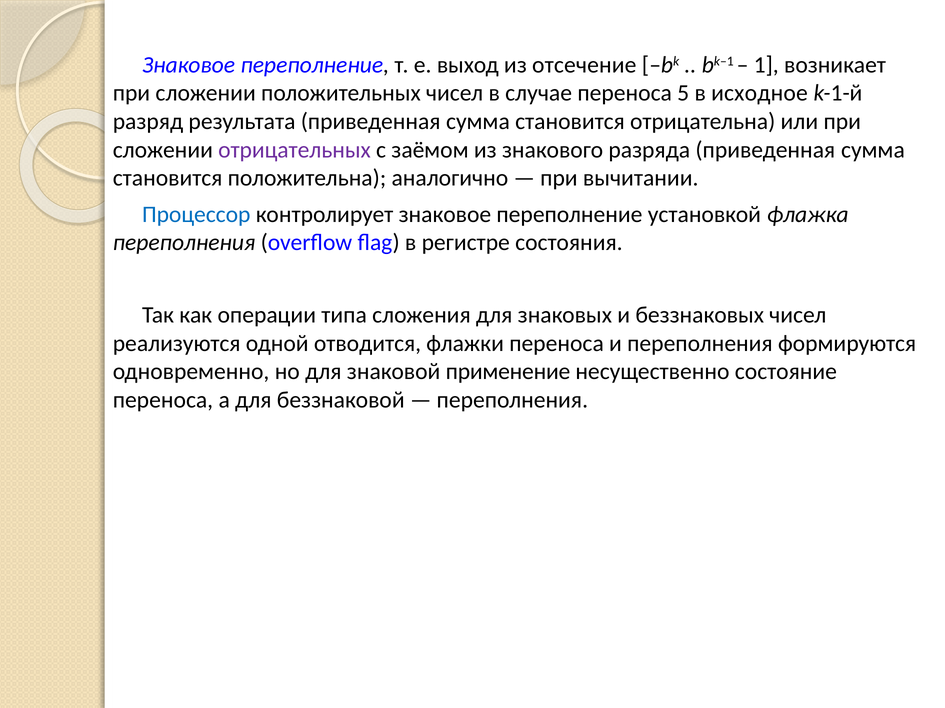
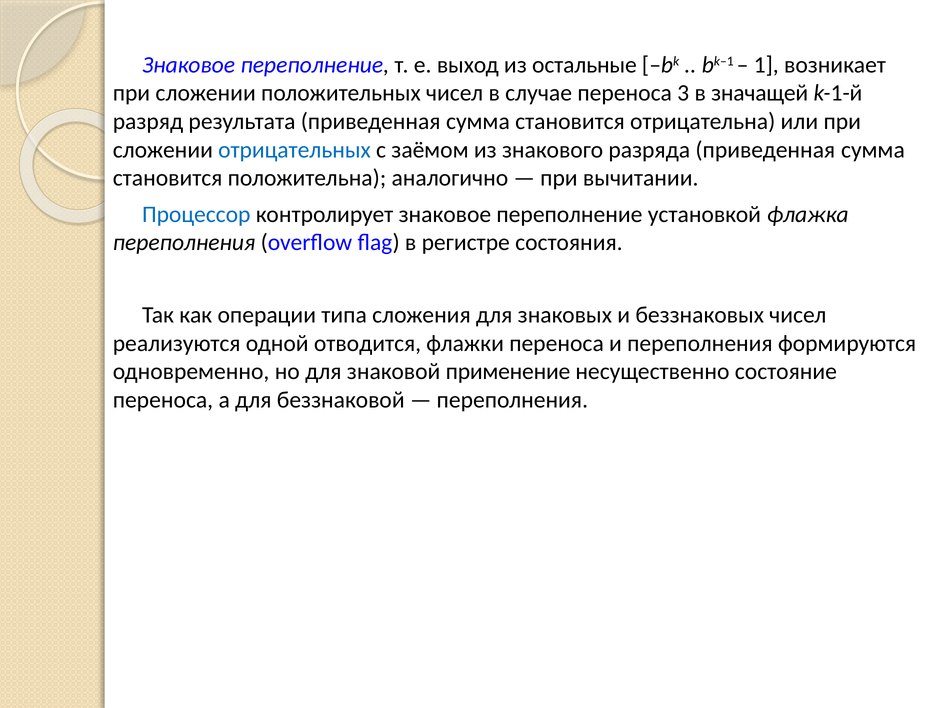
отсечение: отсечение -> остальные (584, 65)
5: 5 -> 3 (683, 93)
исходное: исходное -> значащей (760, 93)
отрицательных colour: purple -> blue (294, 150)
